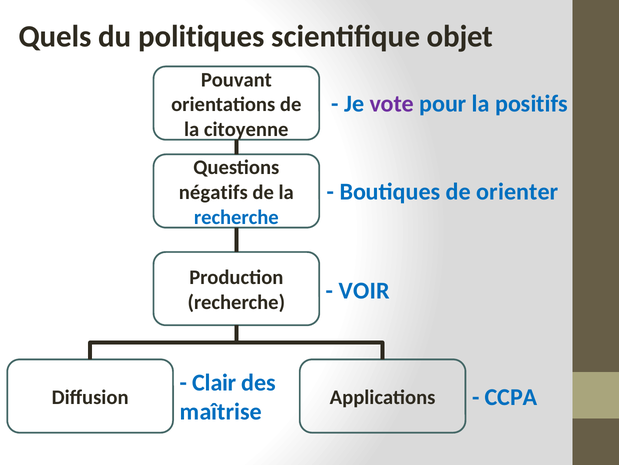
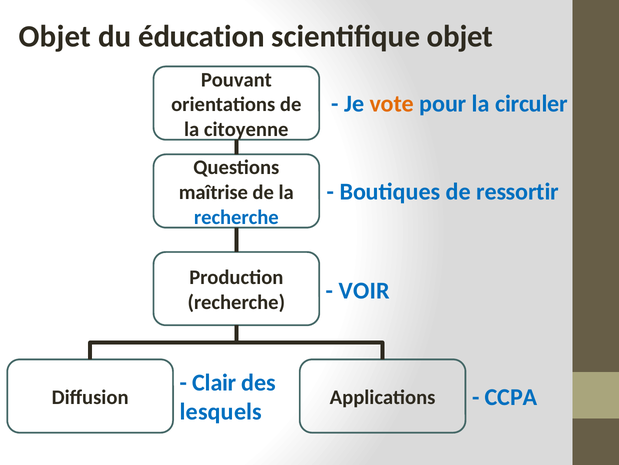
Quels: Quels -> Objet (55, 37)
politiques: politiques -> éducation (201, 37)
vote colour: purple -> orange (392, 104)
positifs: positifs -> circuler (532, 104)
orienter: orienter -> ressortir (518, 191)
négatifs: négatifs -> maîtrise (213, 192)
maîtrise: maîtrise -> lesquels (221, 411)
